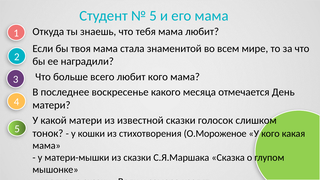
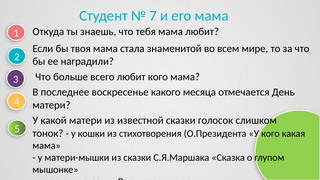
5: 5 -> 7 (153, 16)
О.Мороженое: О.Мороженое -> О.Президента (215, 133)
